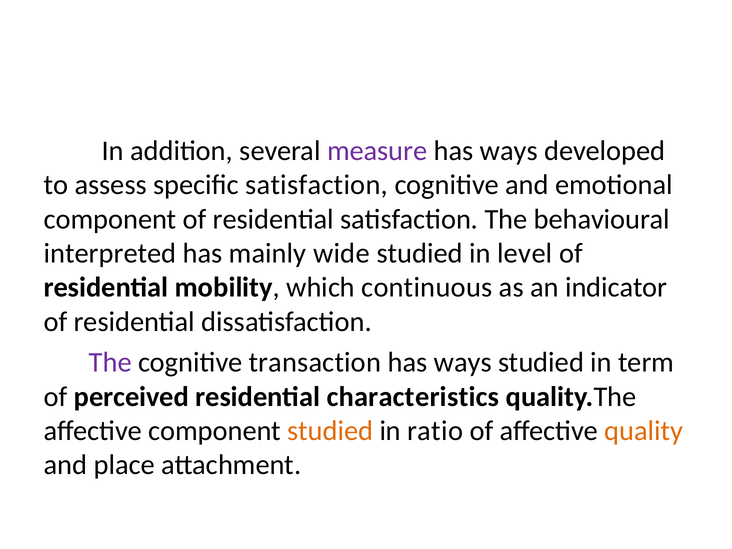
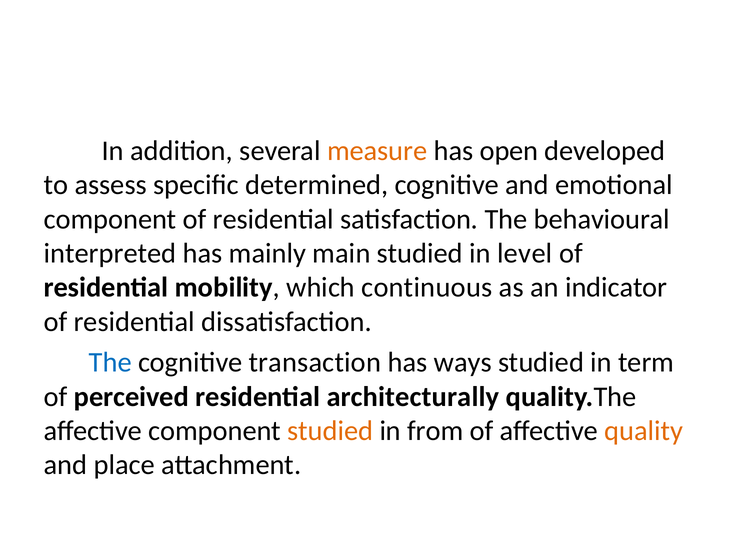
measure colour: purple -> orange (377, 151)
ways: ways -> open (509, 151)
specific satisfaction: satisfaction -> determined (317, 185)
wide: wide -> main (342, 253)
The colour: purple -> blue (110, 362)
characteristics: characteristics -> architecturally (413, 397)
ratio: ratio -> from (435, 431)
